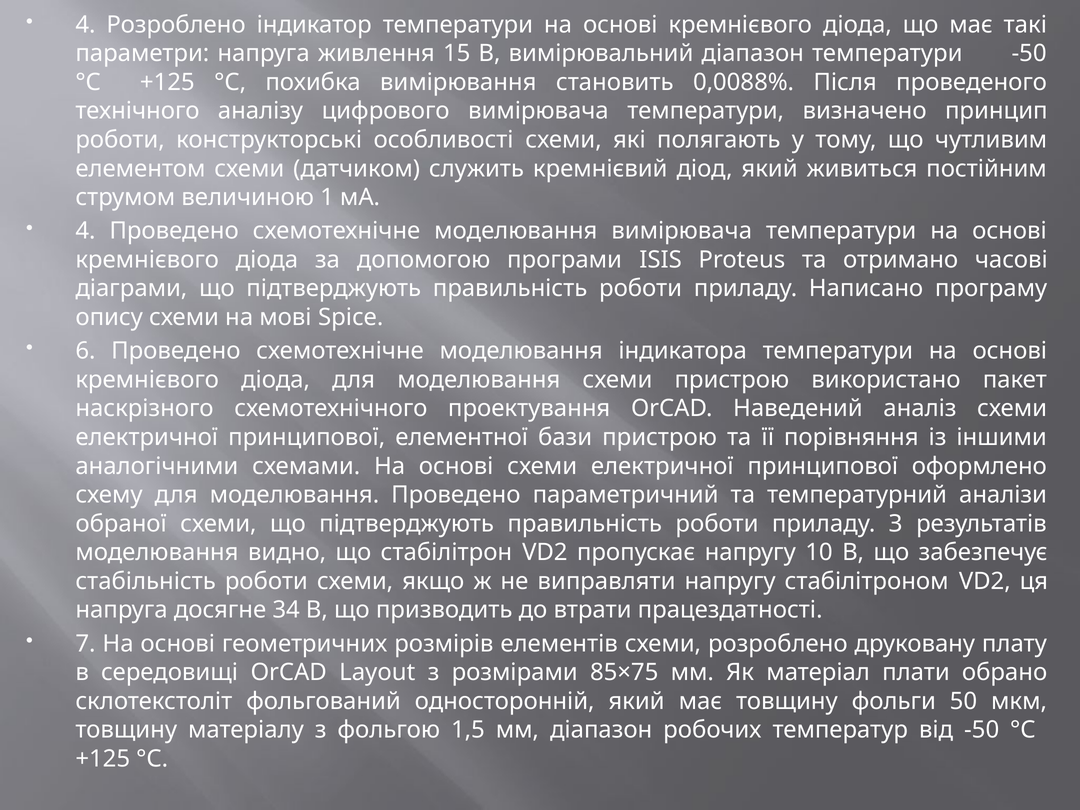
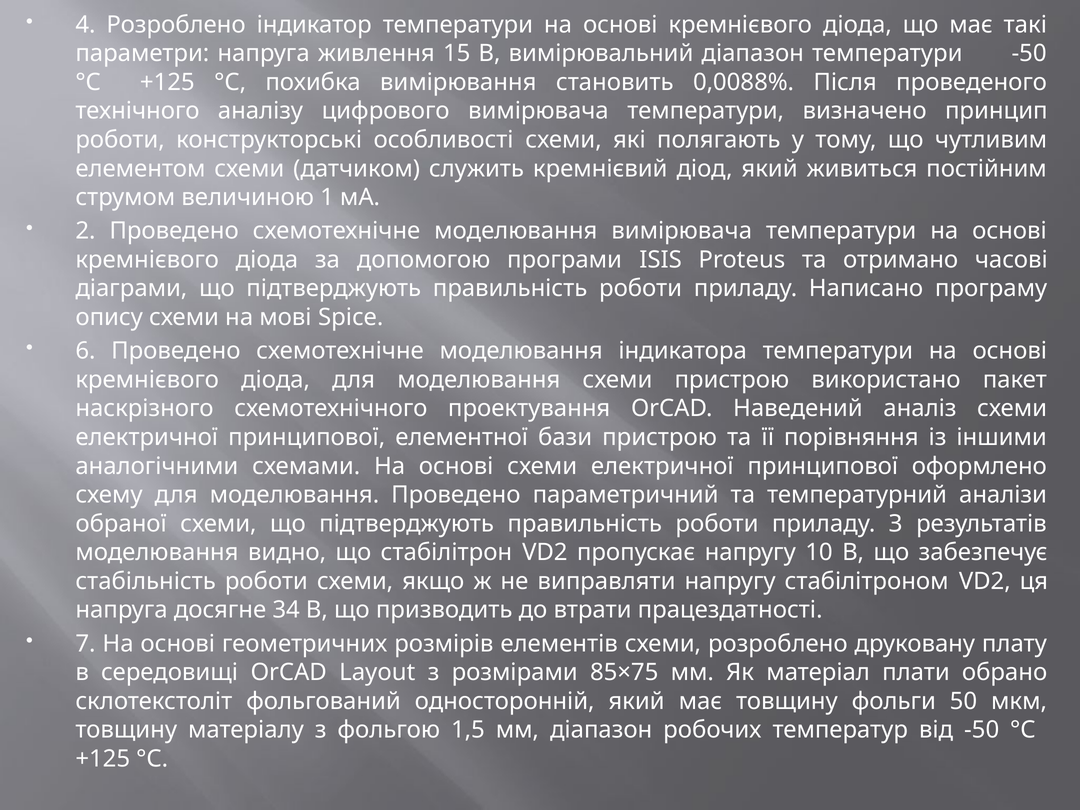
4: 4 -> 2 (85, 231)
